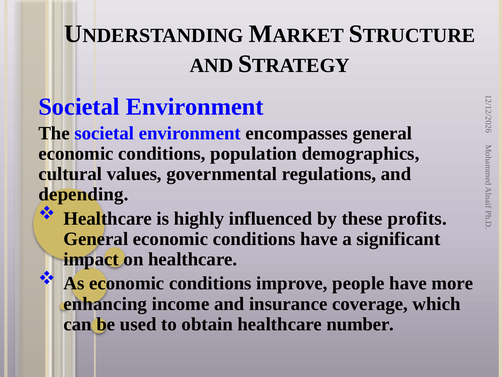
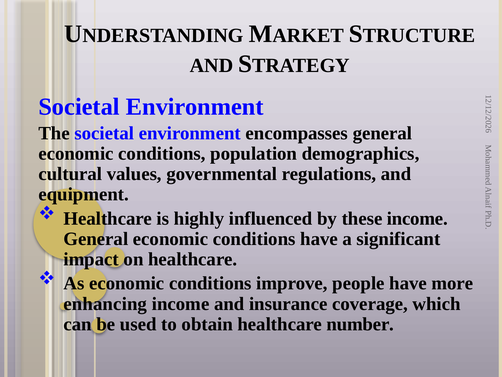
depending: depending -> equipment (84, 194)
these profits: profits -> income (417, 218)
